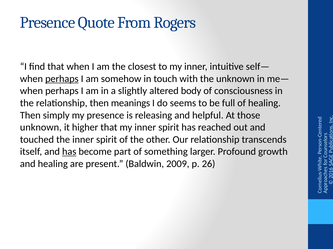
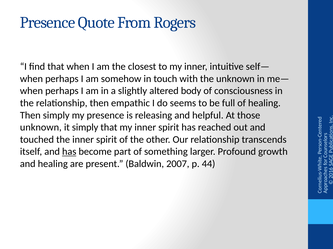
perhaps underline: present -> none (62, 79)
meanings: meanings -> empathic (130, 103)
it higher: higher -> simply (85, 128)
2009: 2009 -> 2007 (178, 164)
26: 26 -> 44 (209, 164)
